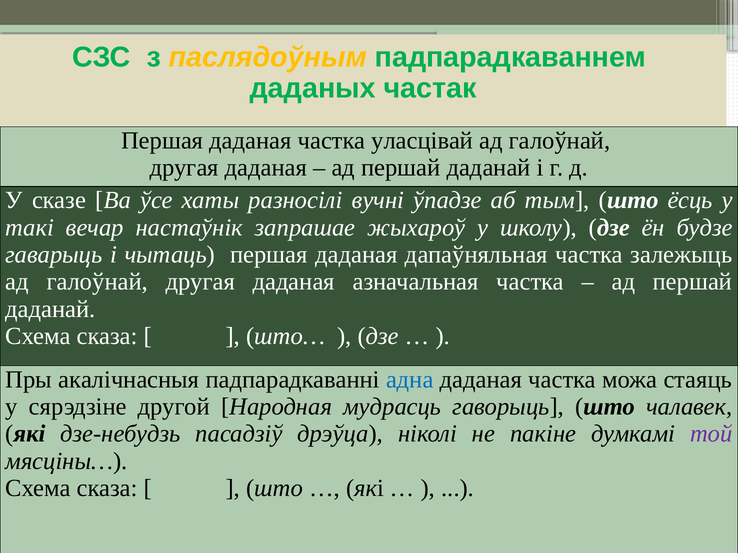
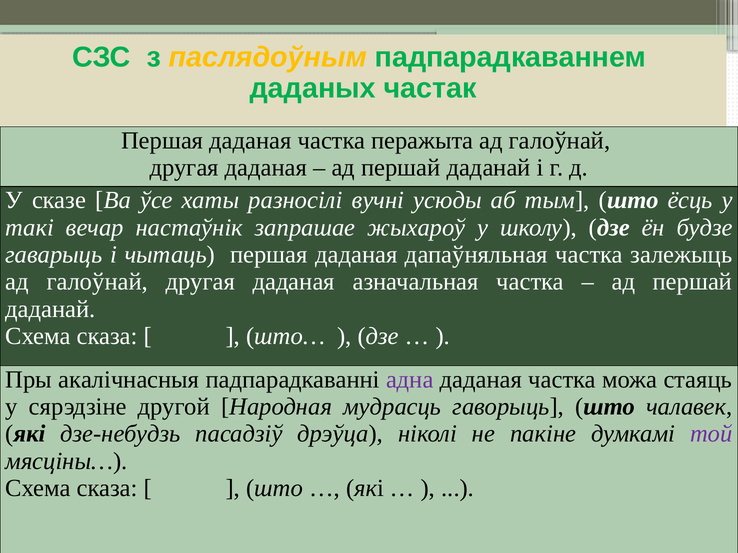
уласцівай: уласцівай -> перажыта (422, 141)
ўпадзе: ўпадзе -> усюды (448, 200)
адна colour: blue -> purple (410, 380)
